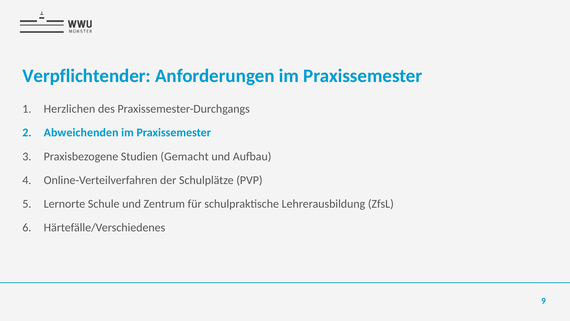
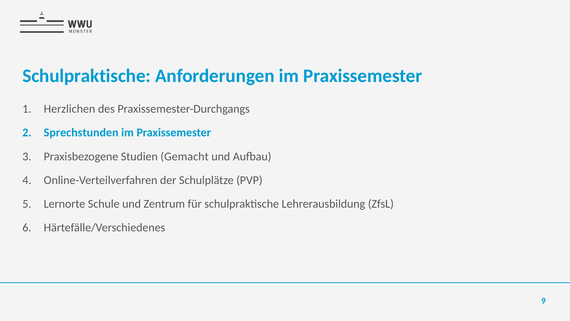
Verpflichtender: Verpflichtender -> Schulpraktische (87, 76)
Abweichenden: Abweichenden -> Sprechstunden (81, 133)
